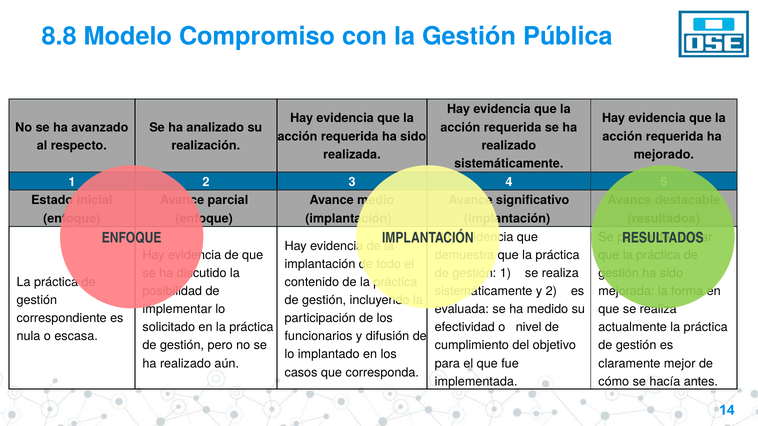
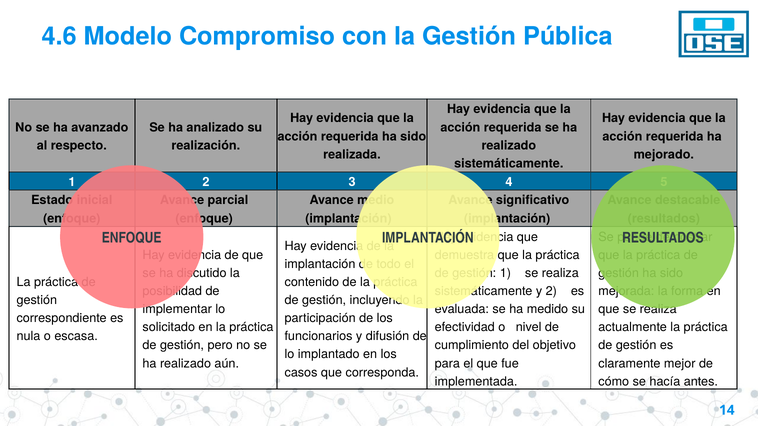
8.8: 8.8 -> 4.6 (59, 36)
